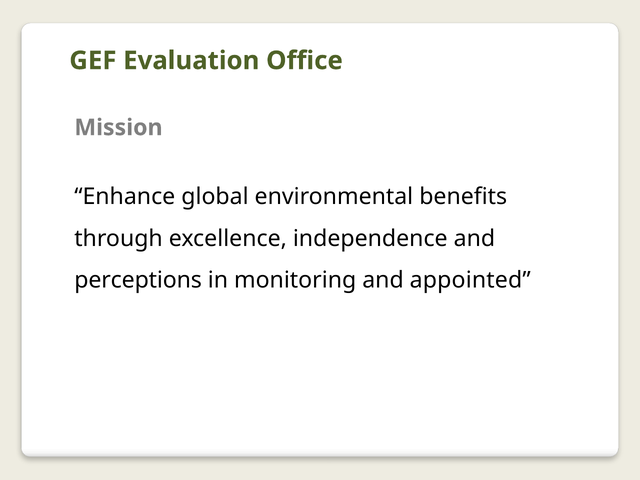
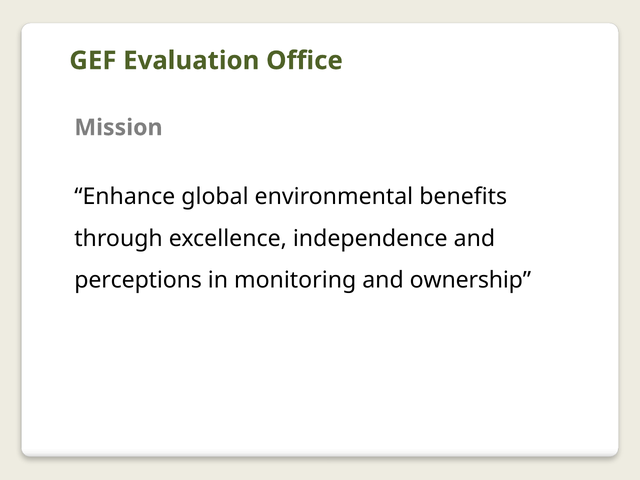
appointed: appointed -> ownership (470, 280)
